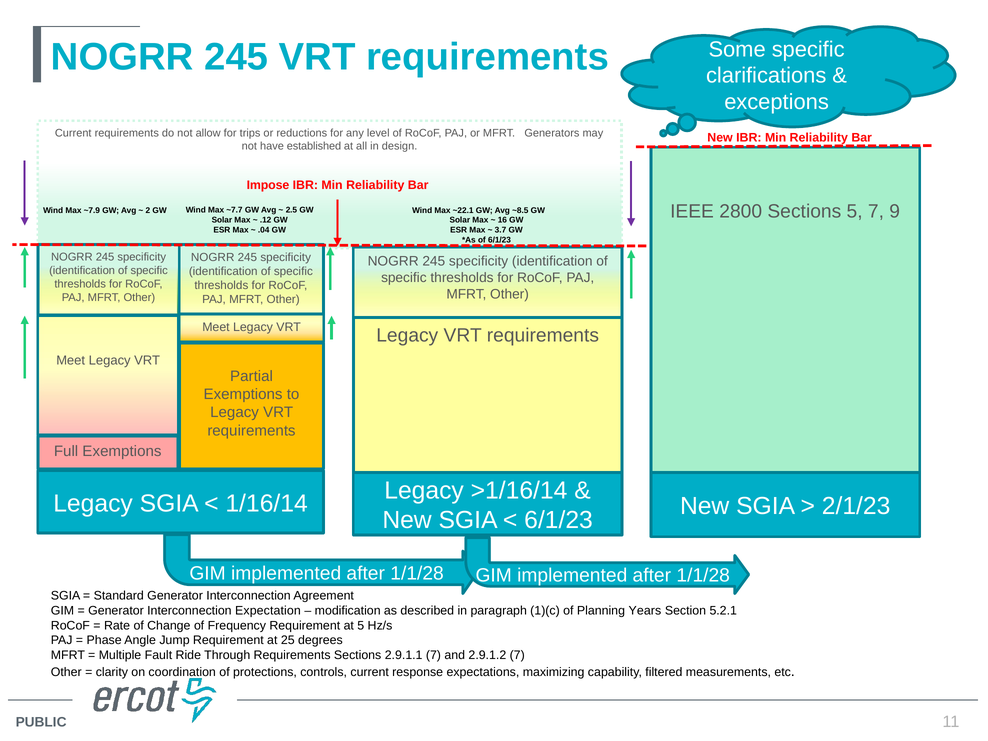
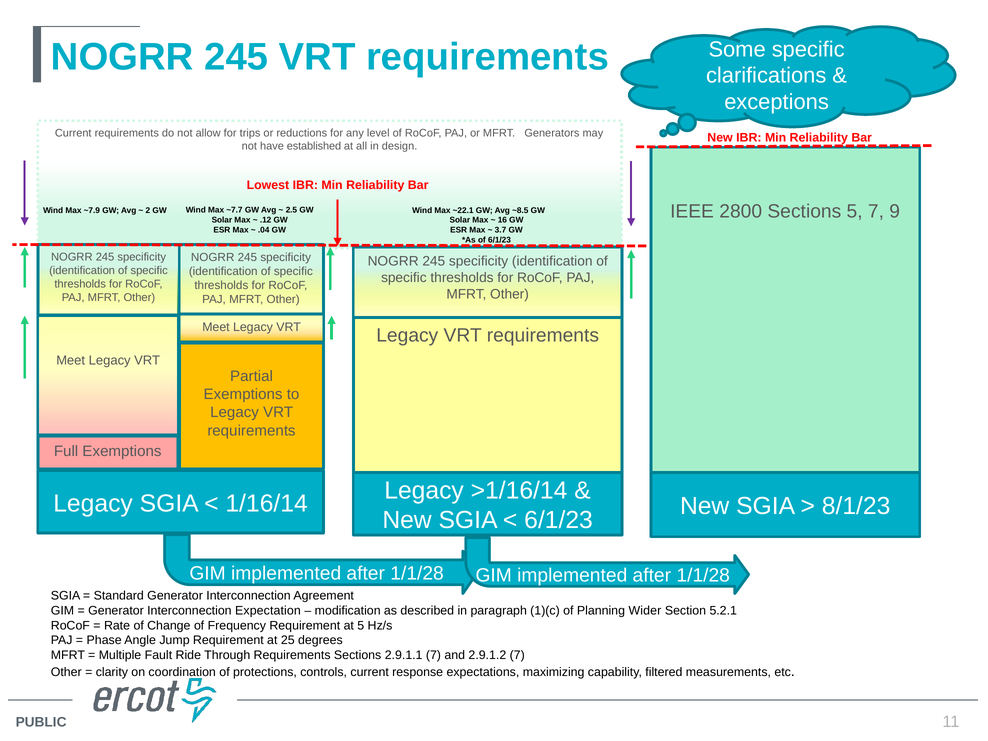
Impose: Impose -> Lowest (268, 185)
2/1/23: 2/1/23 -> 8/1/23 (856, 506)
Years: Years -> Wider (645, 611)
